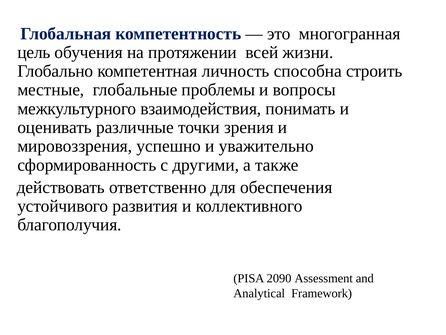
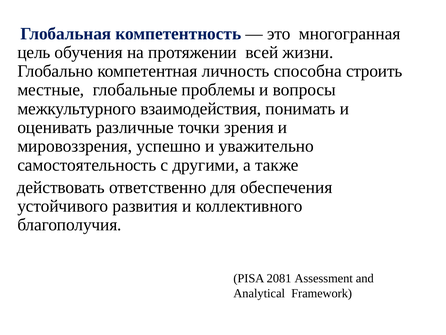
сформированность: сформированность -> самостоятельность (87, 165)
2090: 2090 -> 2081 (279, 278)
